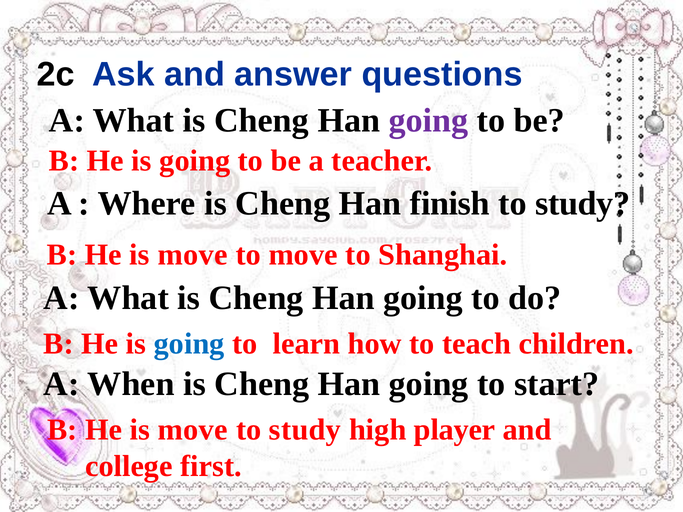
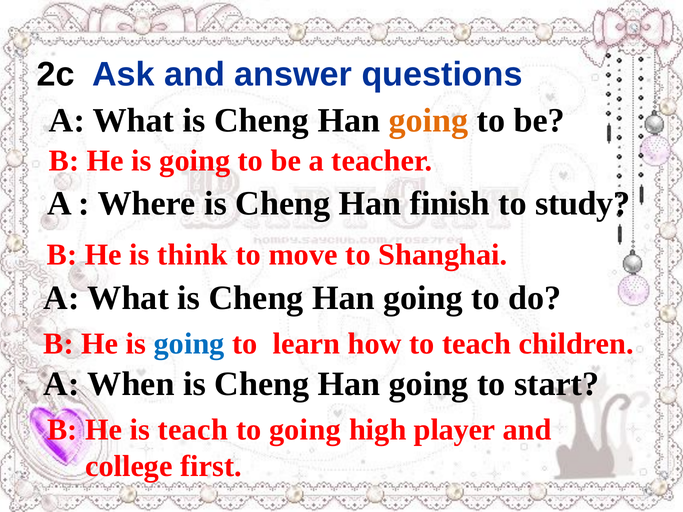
going colour: purple -> orange (428, 120)
move: move -> think (193, 255)
move: move -> teach (193, 430)
study: study -> going (305, 430)
